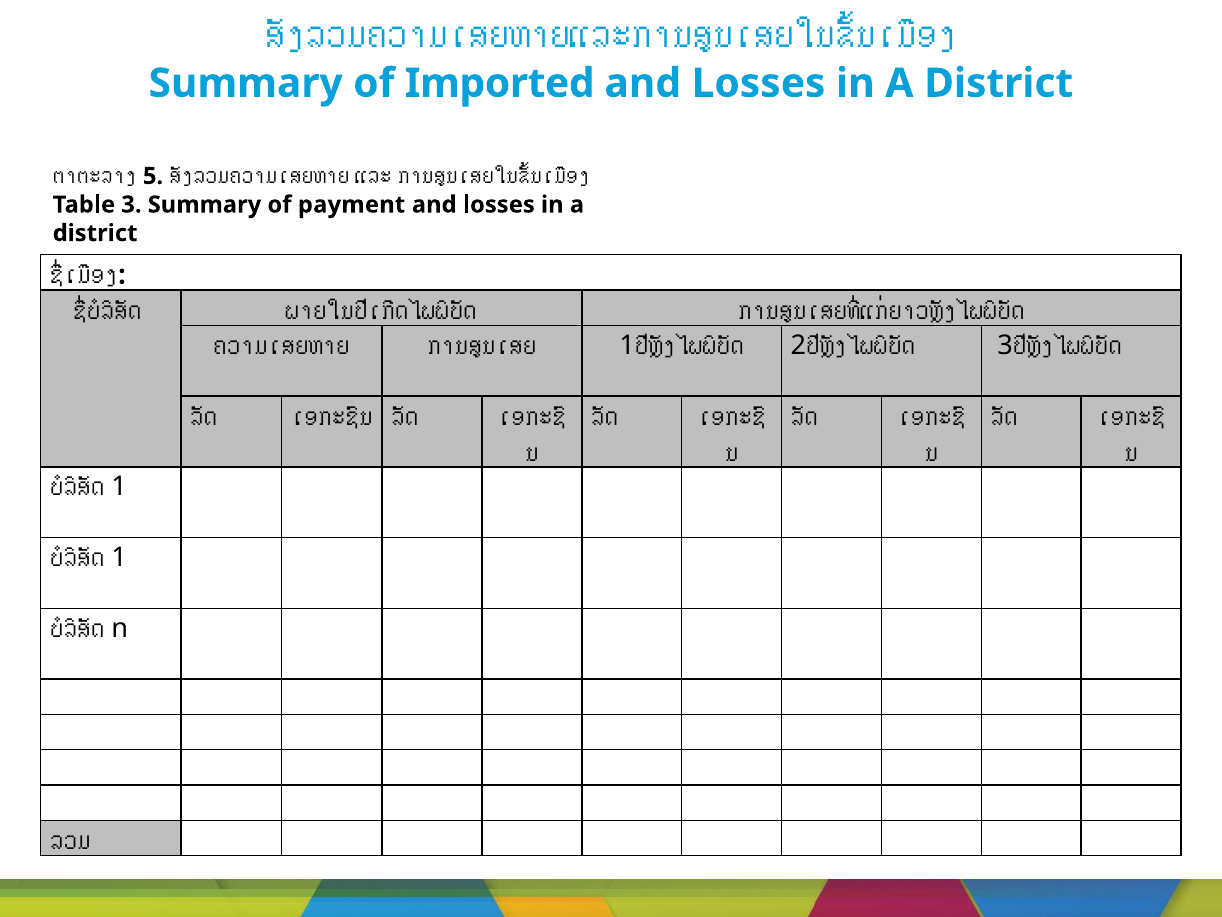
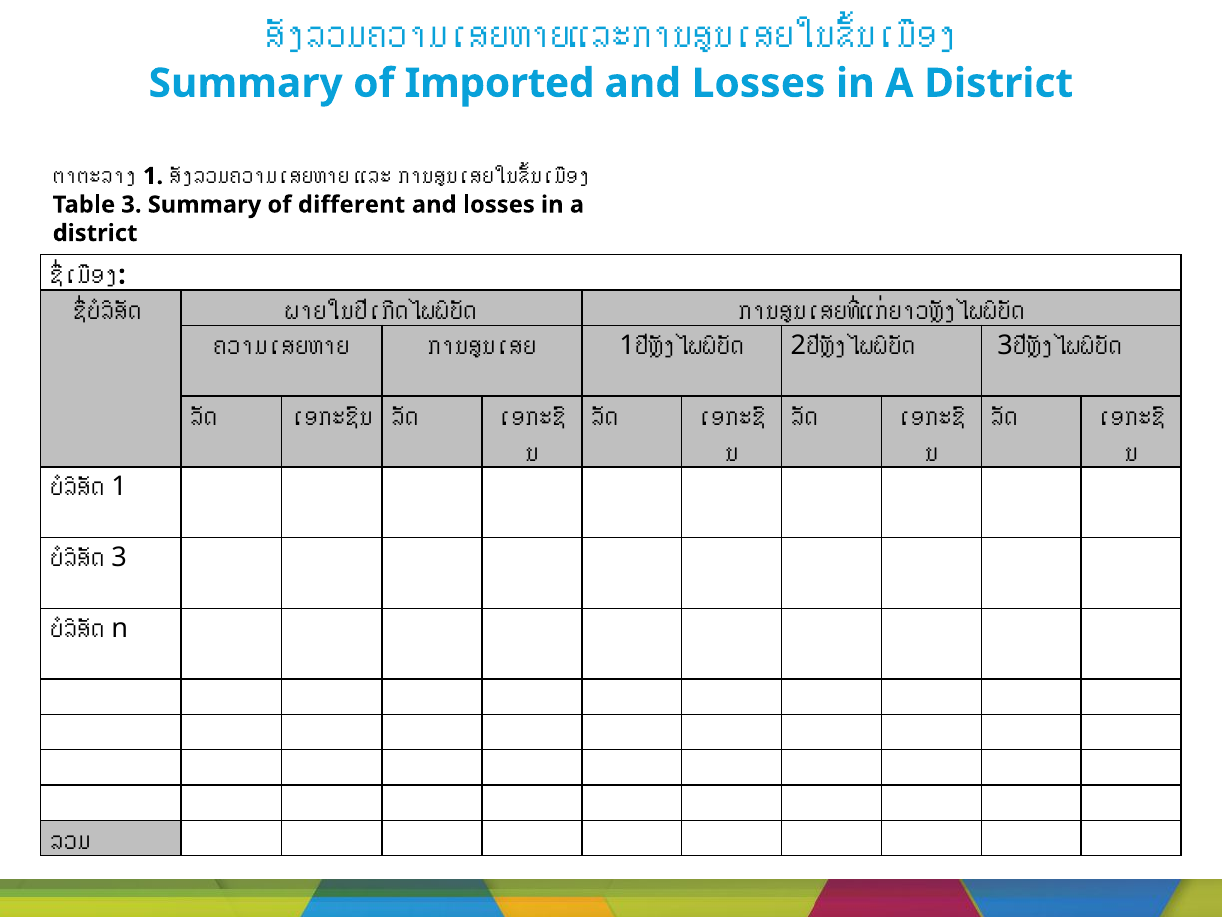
5: 5 -> 1 (153, 176)
payment: payment -> different (352, 205)
1: 1 -> 3 (119, 557)
